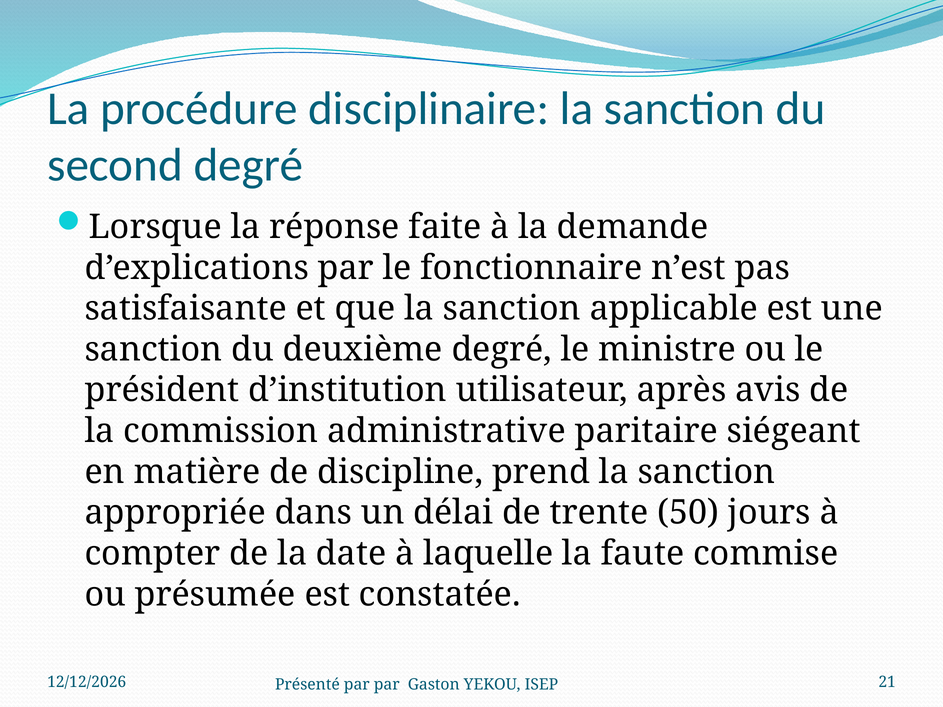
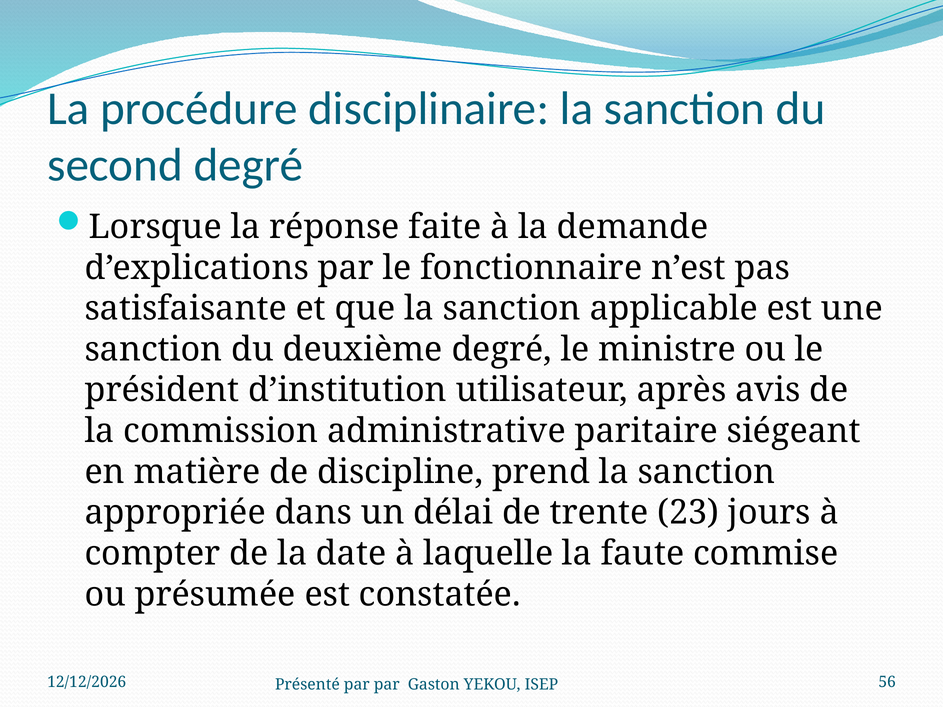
50: 50 -> 23 (688, 513)
21: 21 -> 56 (887, 682)
